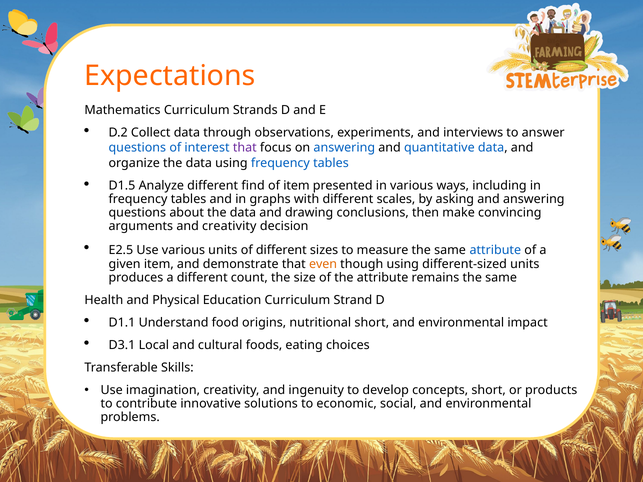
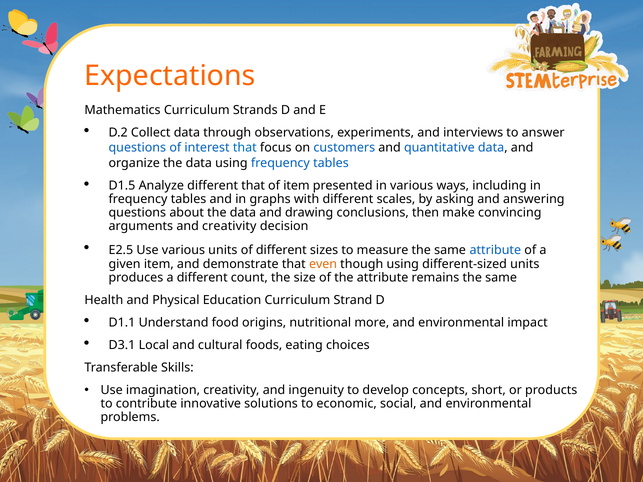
that colour: purple -> blue (245, 148)
on answering: answering -> customers (344, 148)
different find: find -> that (253, 186)
nutritional short: short -> more (372, 323)
